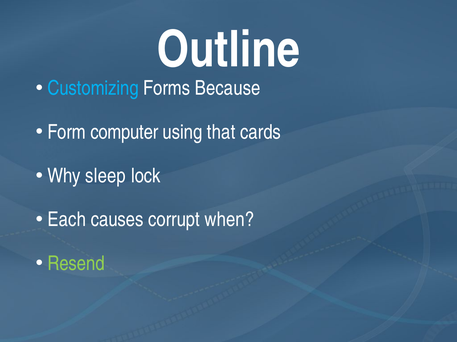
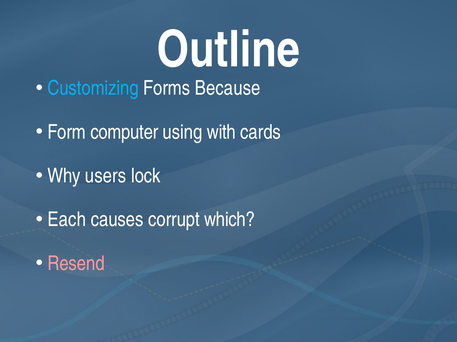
that: that -> with (221, 132)
sleep: sleep -> users (106, 176)
when: when -> which (230, 220)
Resend colour: light green -> pink (76, 264)
